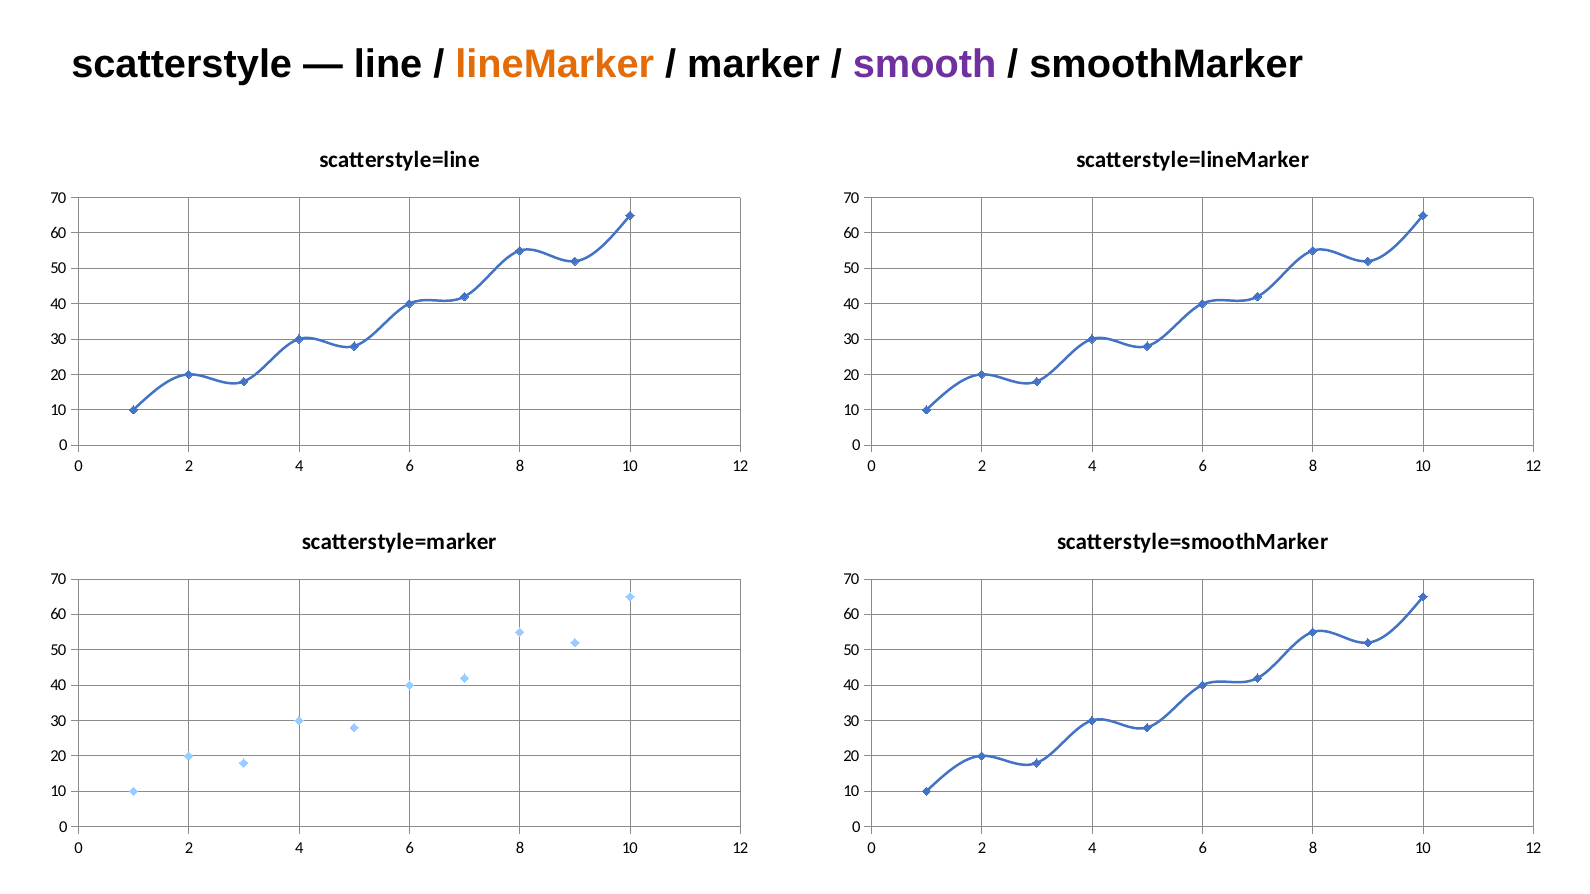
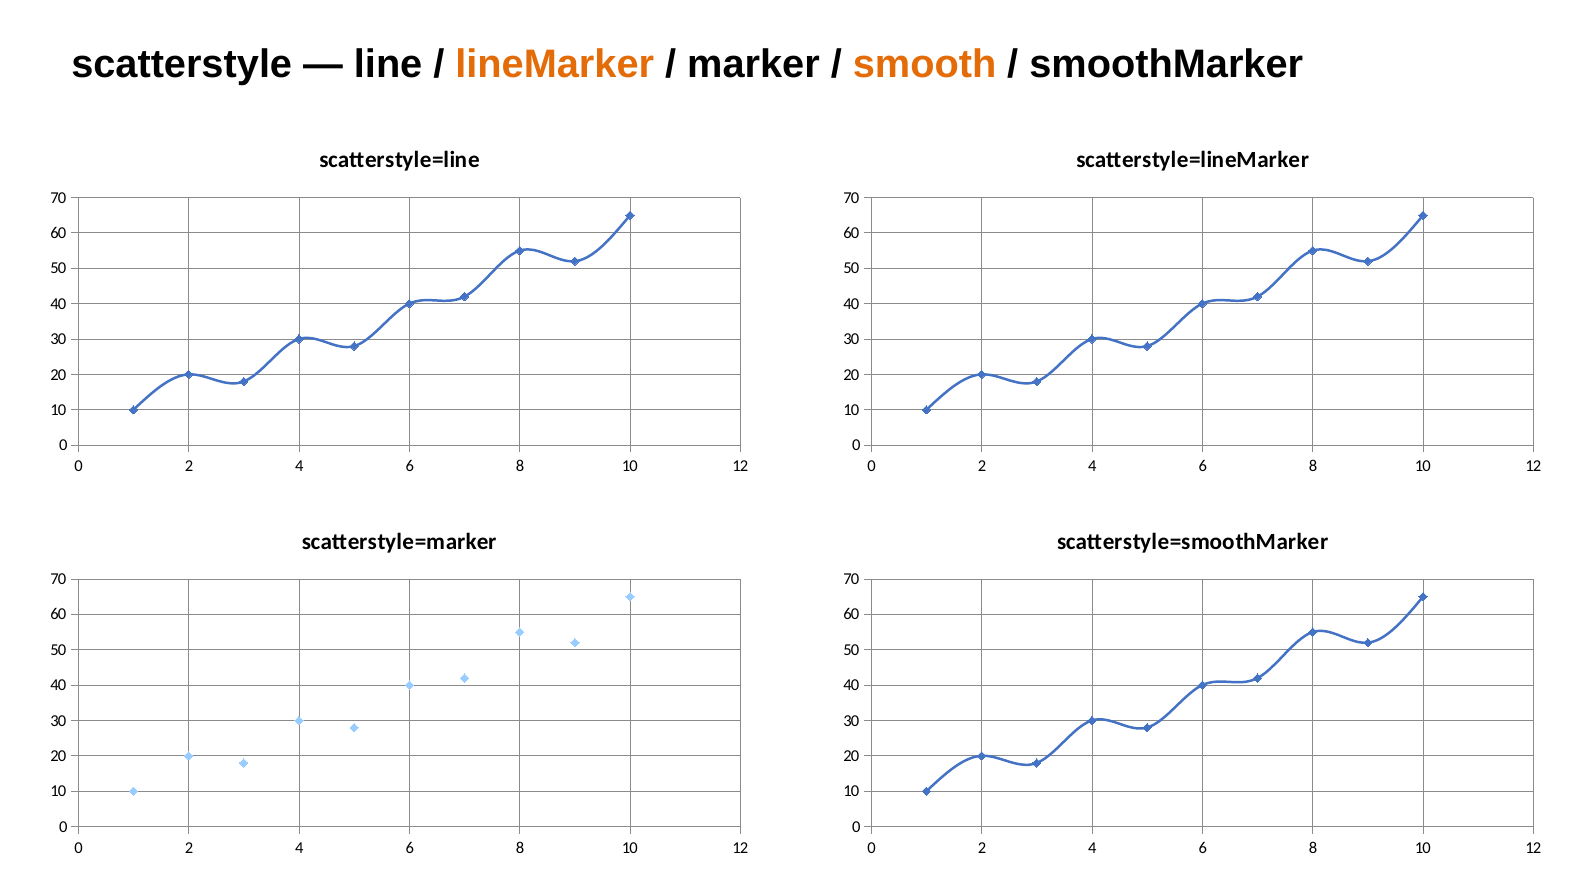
smooth colour: purple -> orange (925, 64)
